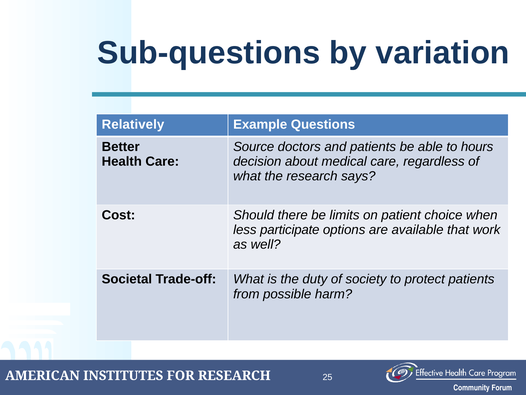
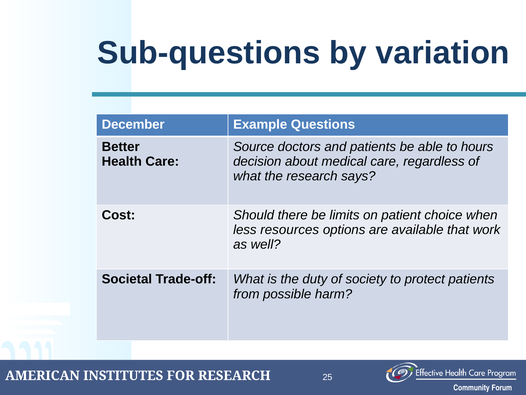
Relatively: Relatively -> December (133, 124)
participate: participate -> resources (290, 230)
